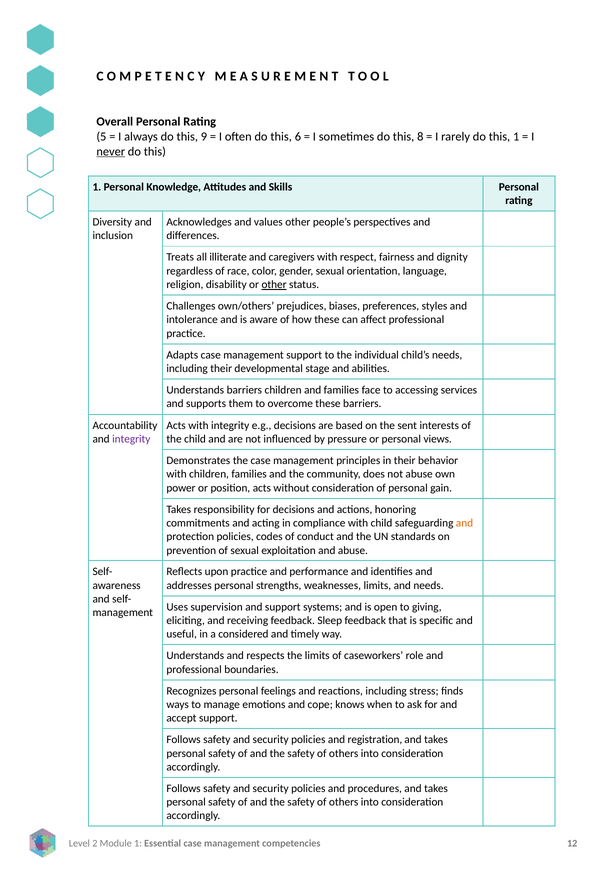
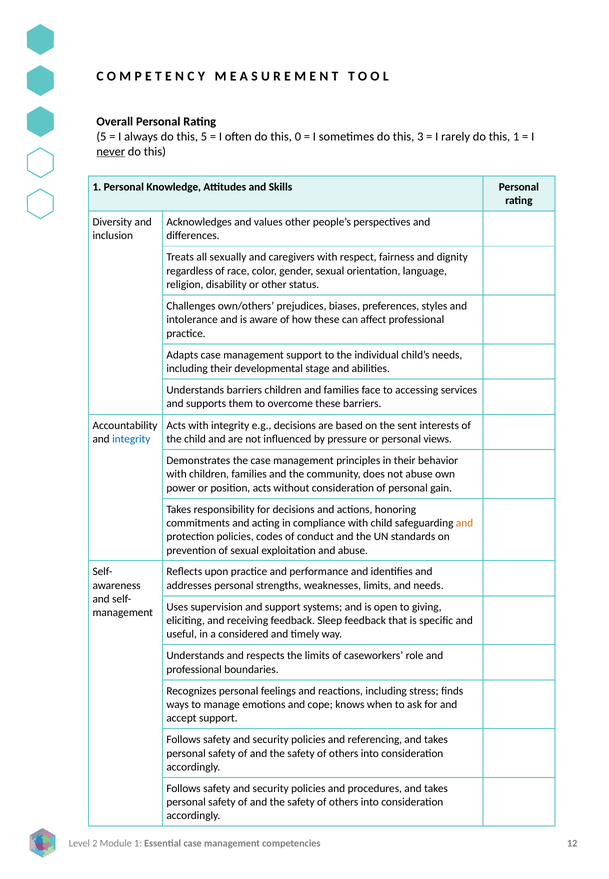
this 9: 9 -> 5 (204, 137)
6: 6 -> 0 (298, 137)
8: 8 -> 3 (420, 137)
illiterate: illiterate -> sexually (228, 257)
other underline: present -> none (274, 285)
integrity colour: purple -> blue (131, 439)
registration: registration -> referencing (375, 740)
